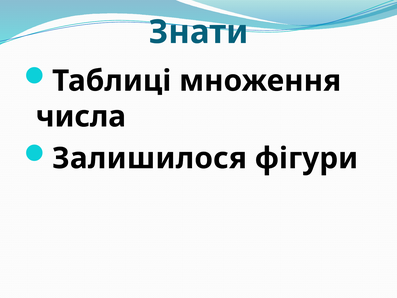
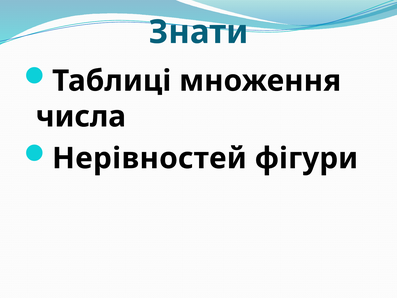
Залишилося: Залишилося -> Нерівностей (149, 158)
